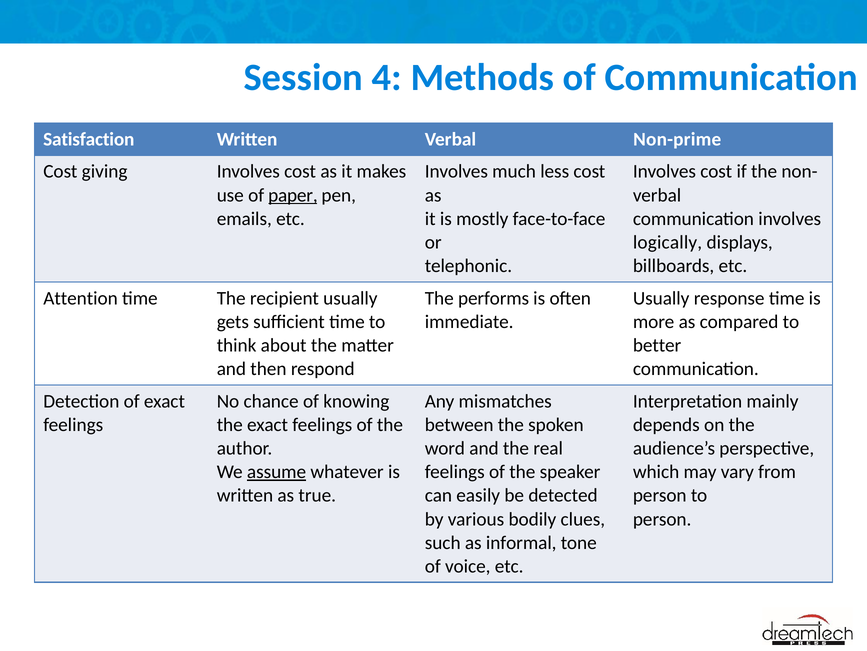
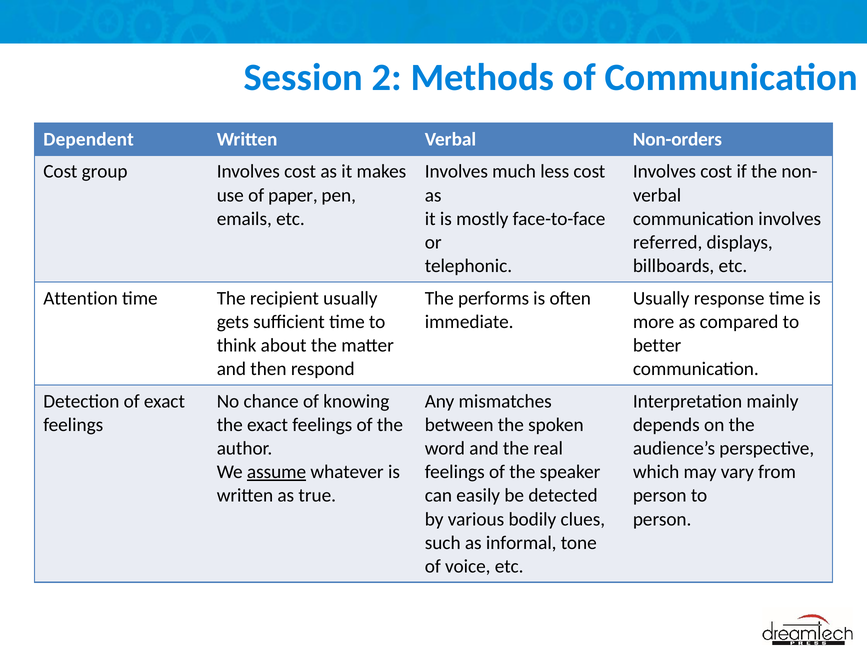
4: 4 -> 2 (387, 77)
Satisfaction: Satisfaction -> Dependent (89, 139)
Non-prime: Non-prime -> Non-orders (677, 139)
giving: giving -> group (105, 171)
paper underline: present -> none (293, 195)
logically: logically -> referred (668, 242)
